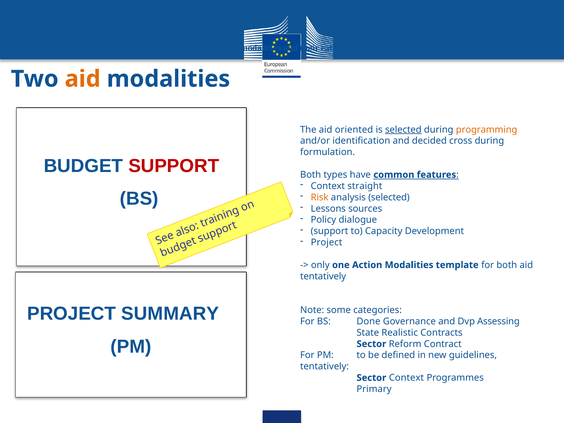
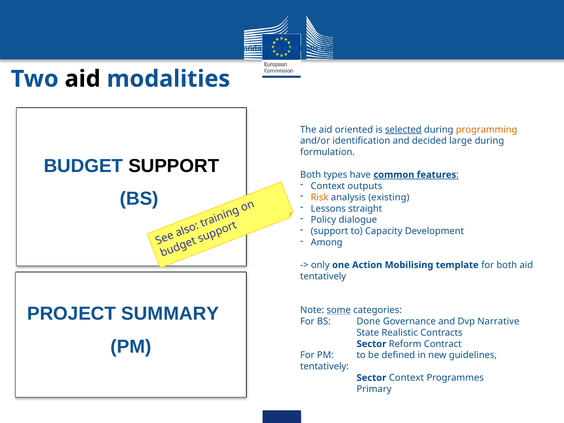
aid colour: orange -> black (83, 79)
cross: cross -> large (461, 141)
SUPPORT colour: red -> black (174, 166)
straight: straight -> outputs (365, 186)
analysis selected: selected -> existing (389, 197)
sources: sources -> straight (365, 209)
Project: Project -> Among (327, 242)
Action Modalities: Modalities -> Mobilising (409, 265)
some underline: none -> present (339, 310)
Assessing: Assessing -> Narrative (498, 321)
